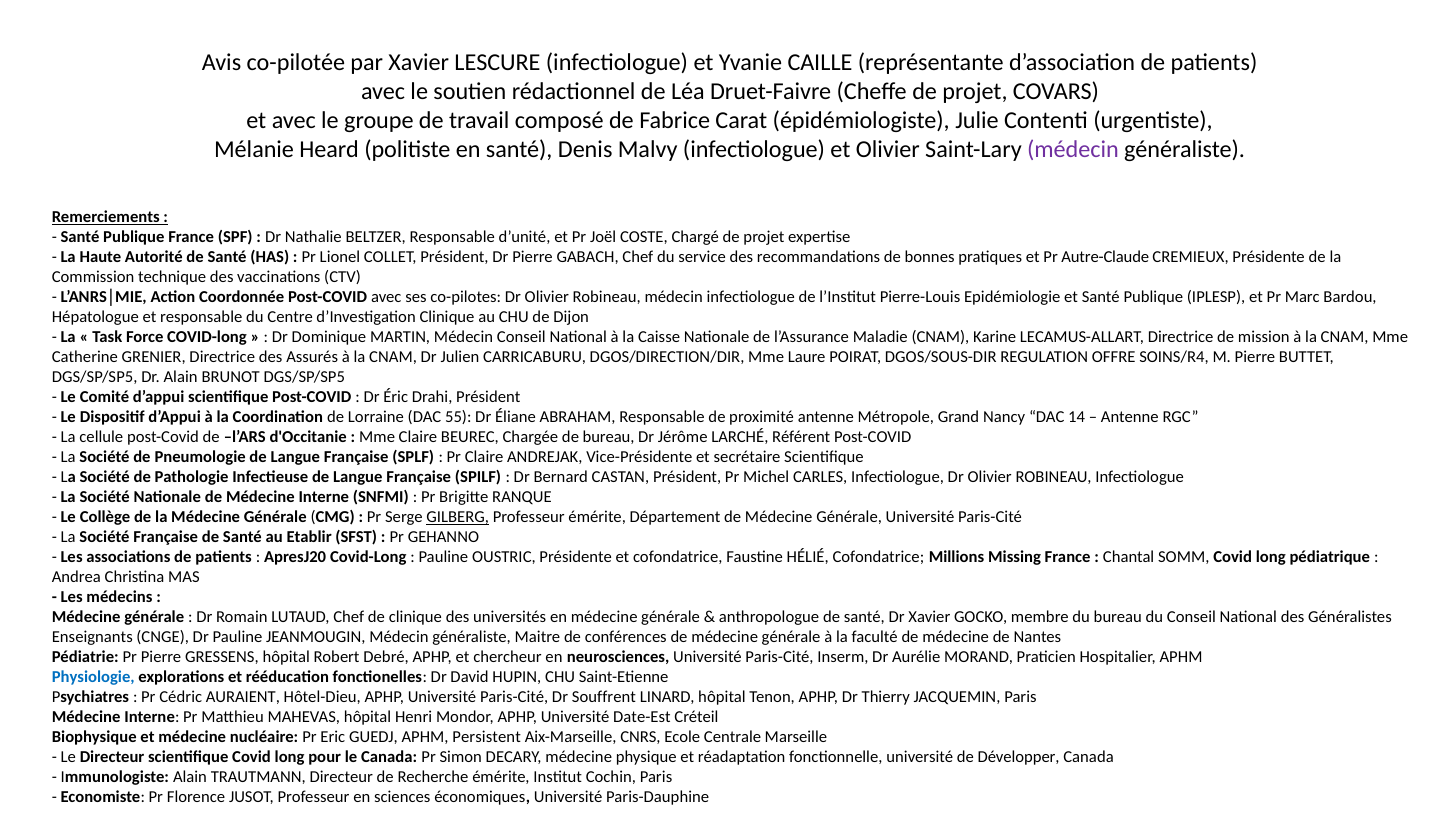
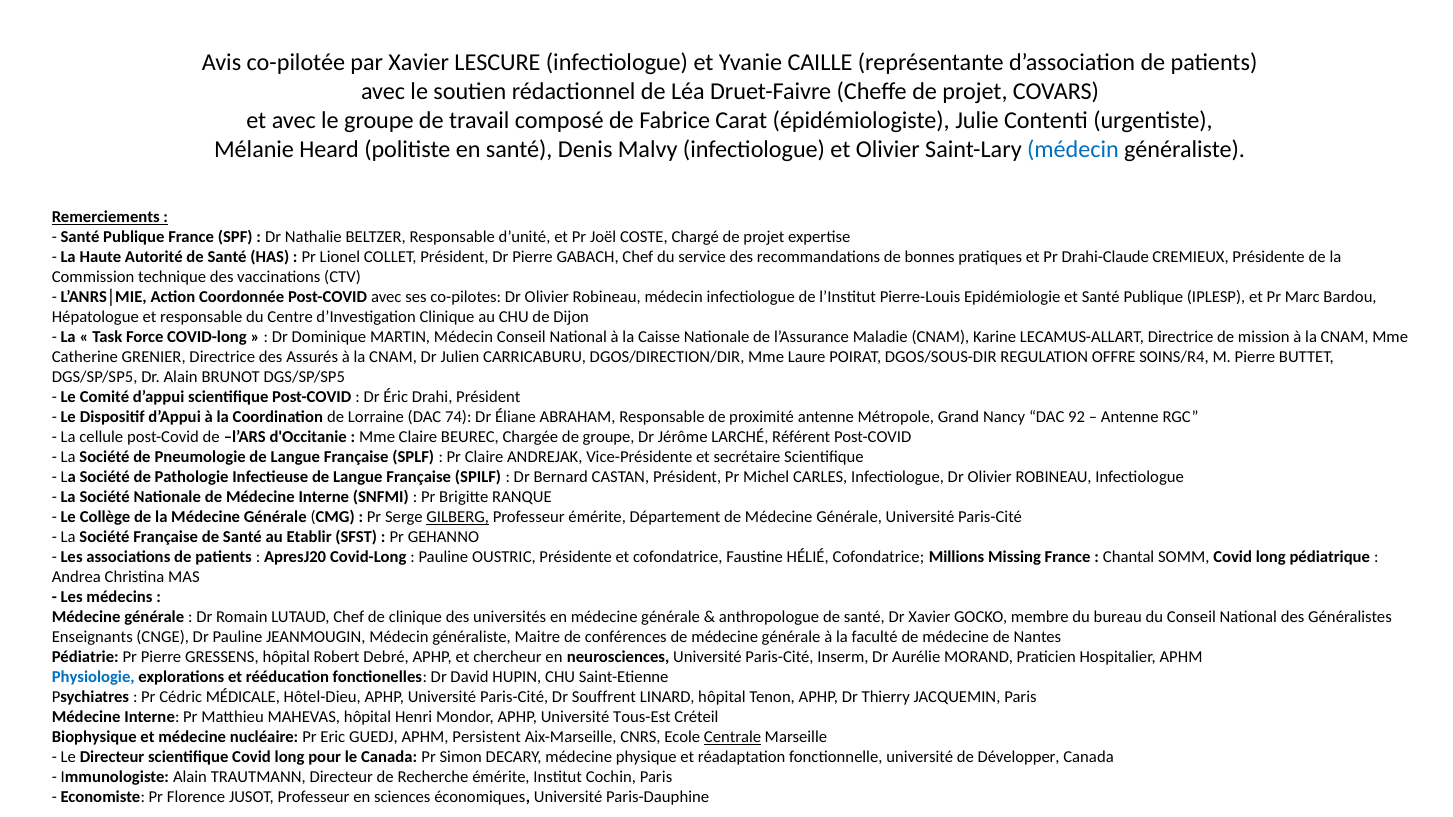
médecin colour: purple -> blue (1073, 149)
Autre-Claude: Autre-Claude -> Drahi-Claude (1105, 258)
55: 55 -> 74 (458, 417)
14: 14 -> 92 (1077, 417)
de bureau: bureau -> groupe (609, 437)
AURAIENT: AURAIENT -> MÉDICALE (243, 697)
Date-Est: Date-Est -> Tous-Est (642, 717)
Centrale underline: none -> present (733, 737)
